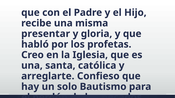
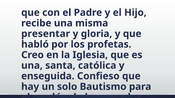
arreglarte: arreglarte -> enseguida (48, 76)
